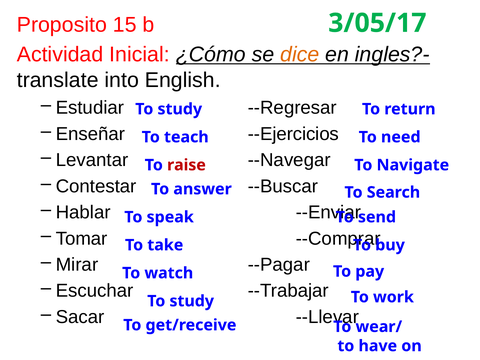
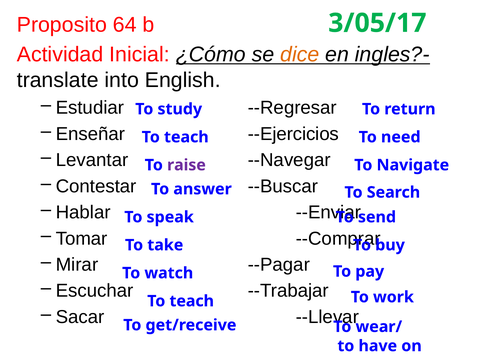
15: 15 -> 64 (125, 25)
raise colour: red -> purple (186, 165)
study: study -> teach (192, 301)
